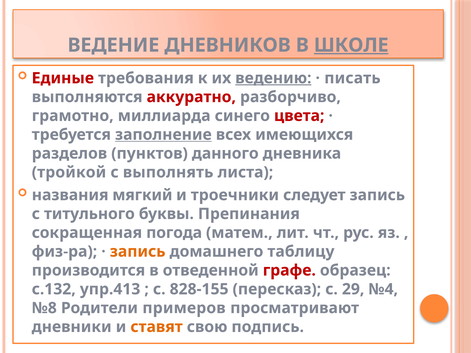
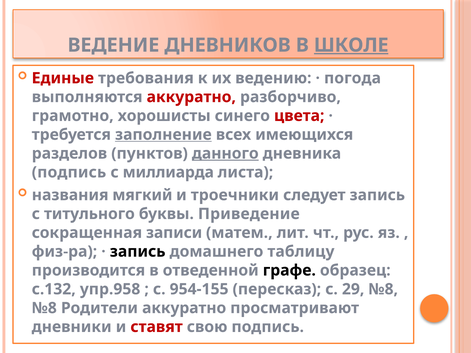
ведению underline: present -> none (273, 78)
писать: писать -> погода (352, 78)
миллиарда: миллиарда -> хорошисты (164, 116)
данного underline: none -> present (225, 154)
тройкой: тройкой -> подпись (69, 172)
выполнять: выполнять -> миллиарда (168, 172)
Препинания: Препинания -> Приведение (249, 214)
погода: погода -> записи (174, 233)
запись colour: orange -> black (138, 252)
графе colour: red -> black (289, 271)
упр.413: упр.413 -> упр.958 (110, 289)
828-155: 828-155 -> 954-155 (199, 289)
29 №4: №4 -> №8 (383, 289)
Родители примеров: примеров -> аккуратно (184, 308)
ставят colour: orange -> red (157, 327)
